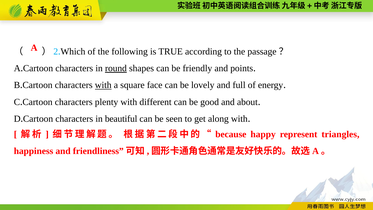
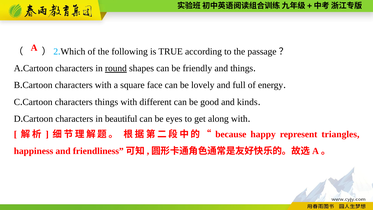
and points: points -> things (242, 68)
with underline: present -> none (103, 85)
characters plenty: plenty -> things (107, 102)
about: about -> kinds (247, 102)
seen: seen -> eyes (174, 119)
